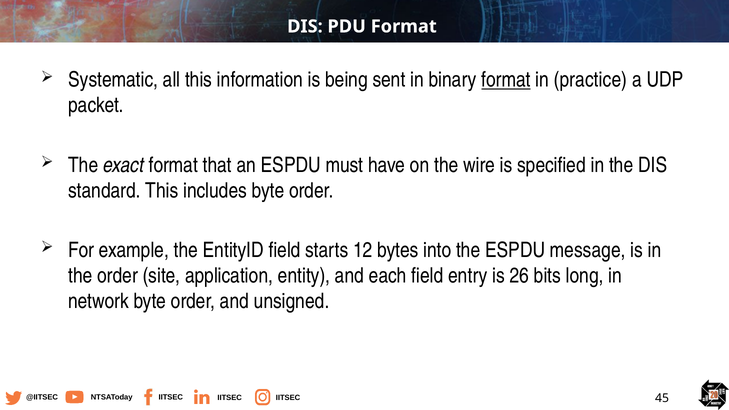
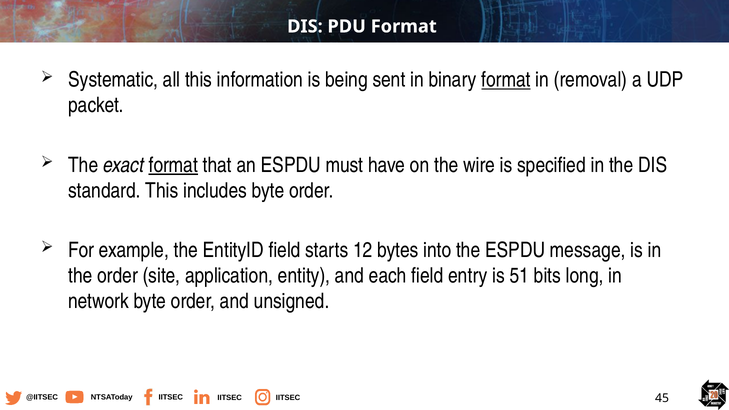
practice: practice -> removal (591, 80)
format underline: none -> present (173, 165)
26: 26 -> 51 (519, 276)
